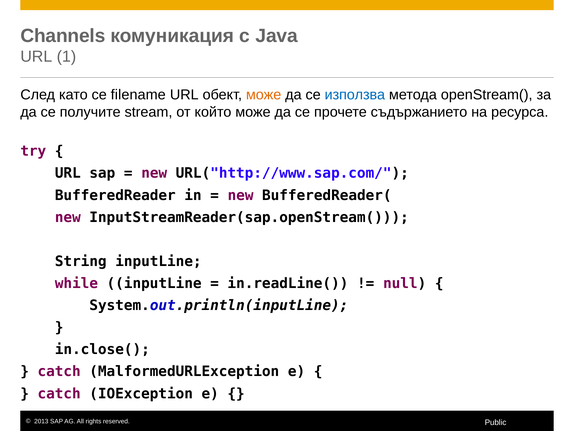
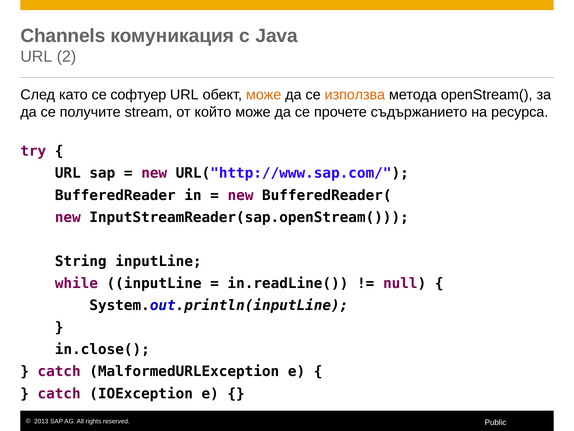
1: 1 -> 2 (66, 57)
filename: filename -> софтуер (138, 95)
използва colour: blue -> orange (355, 95)
